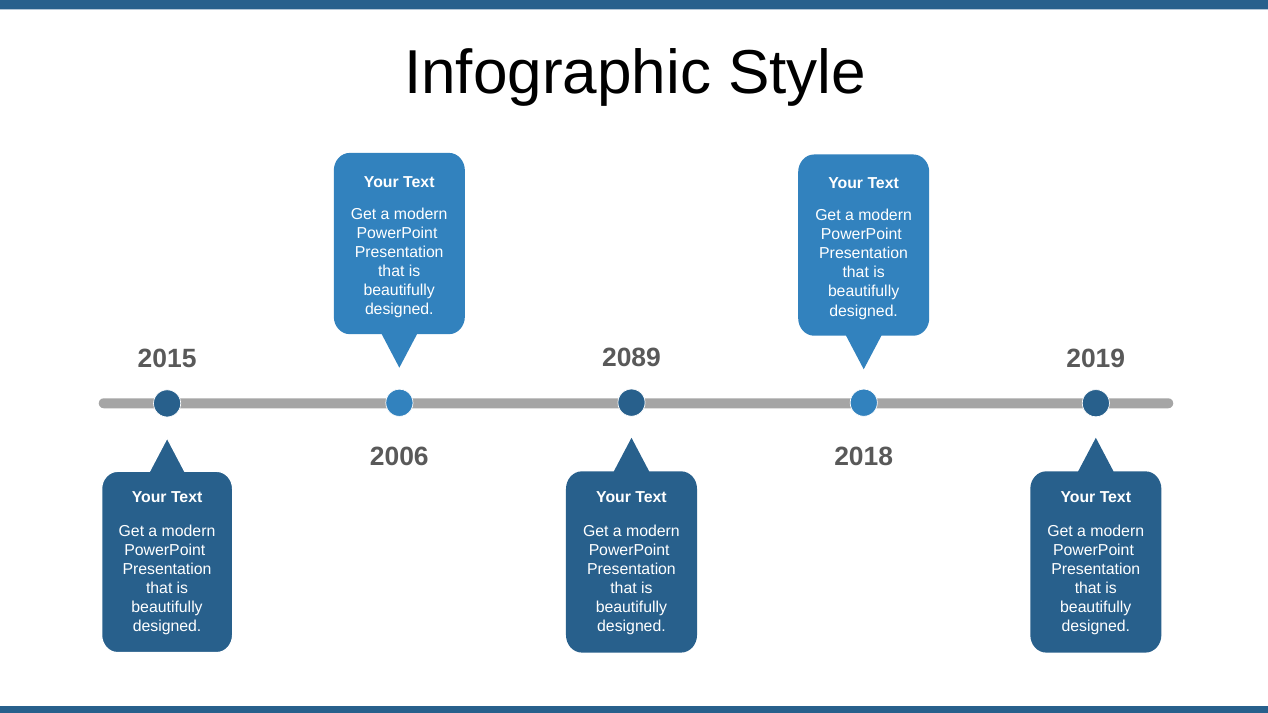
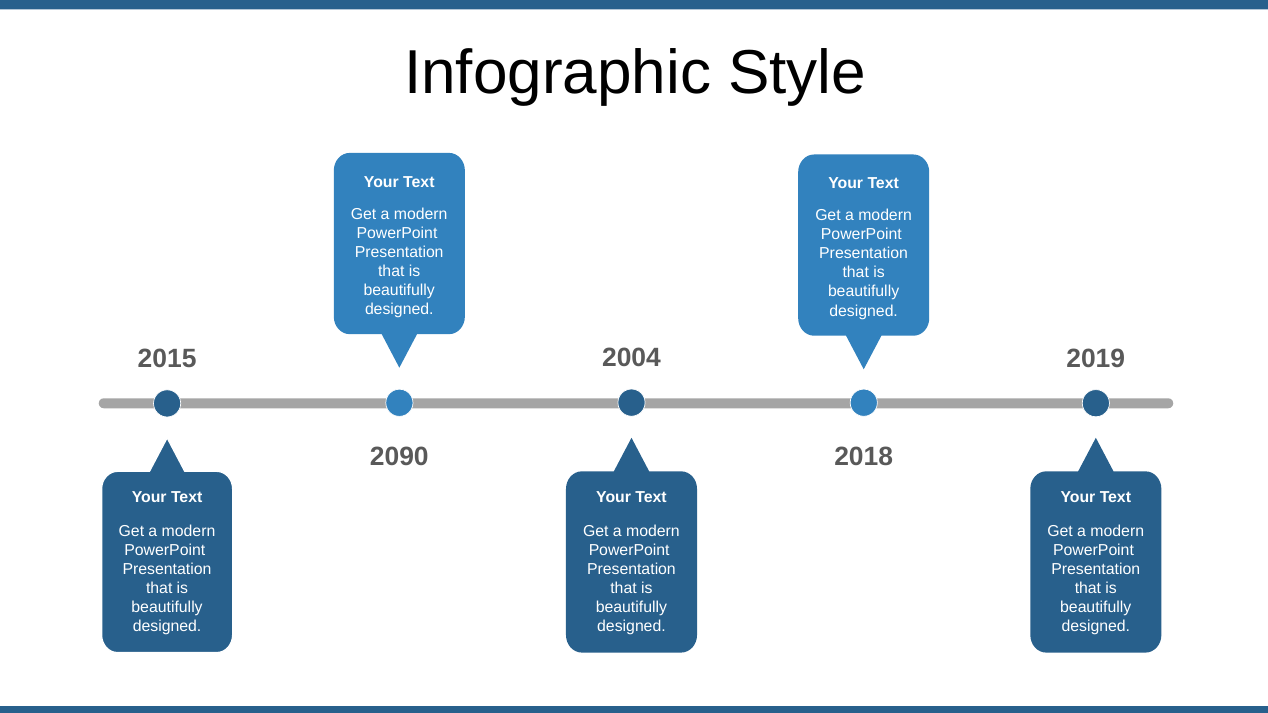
2089: 2089 -> 2004 (631, 358)
2006: 2006 -> 2090 (399, 457)
